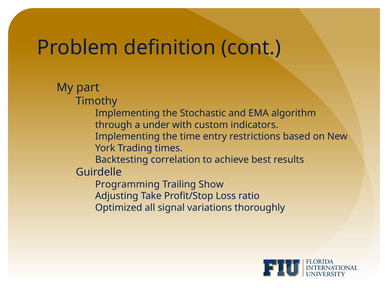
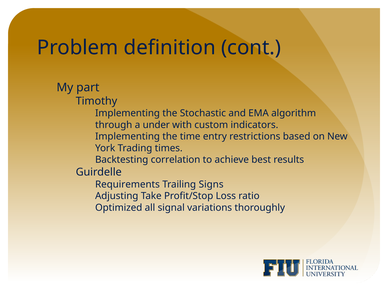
Programming: Programming -> Requirements (127, 184)
Show: Show -> Signs (211, 184)
